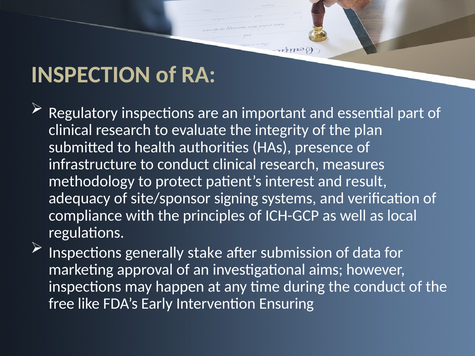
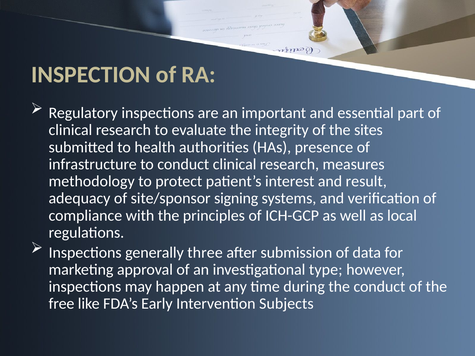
plan: plan -> sites (368, 130)
stake: stake -> three (205, 253)
aims: aims -> type (326, 270)
Ensuring: Ensuring -> Subjects (286, 304)
